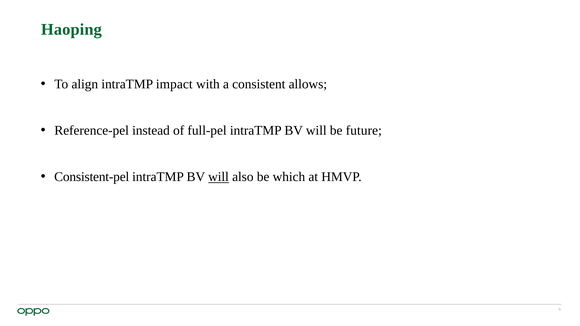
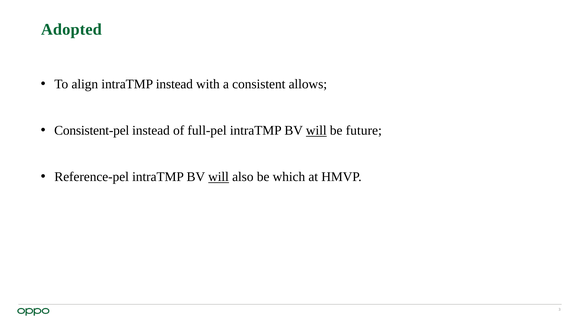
Haoping: Haoping -> Adopted (71, 30)
intraTMP impact: impact -> instead (174, 84)
Reference-pel: Reference-pel -> Consistent-pel (92, 131)
will underline: none -> present (316, 131)
Consistent-pel: Consistent-pel -> Reference-pel (92, 177)
